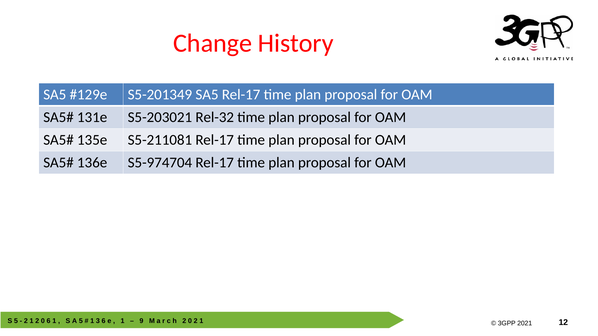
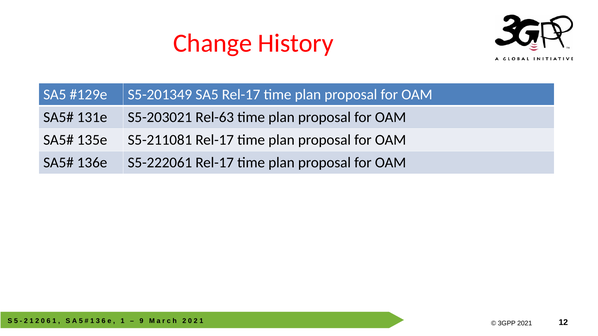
Rel-32: Rel-32 -> Rel-63 (215, 117)
S5-974704: S5-974704 -> S5-222061 (160, 163)
